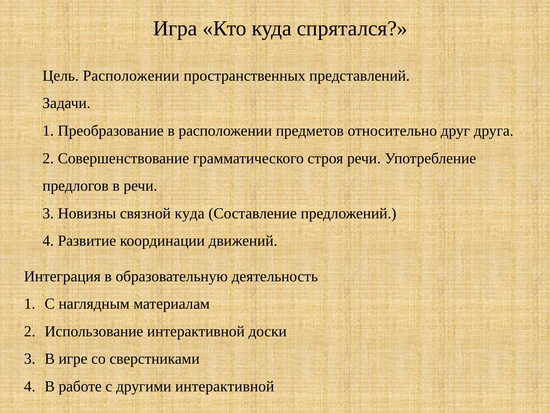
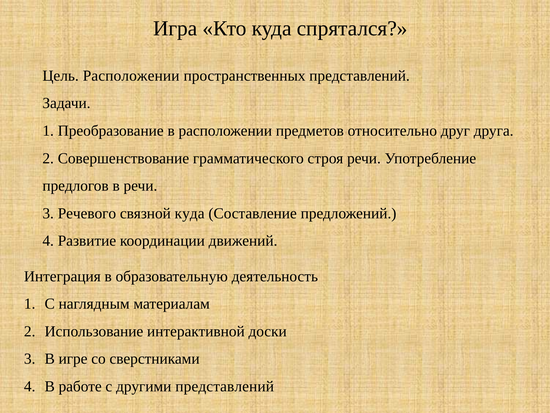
Новизны: Новизны -> Речевого (87, 213)
другими интерактивной: интерактивной -> представлений (225, 386)
